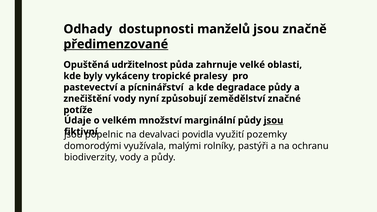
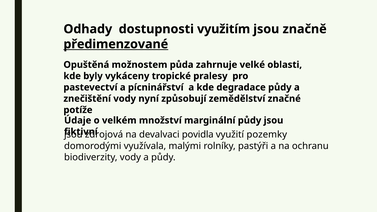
manželů: manželů -> využitím (224, 29)
udržitelnost: udržitelnost -> možnostem (139, 65)
jsou underline: present -> none (273, 120)
popelnic: popelnic -> zdrojová (104, 135)
